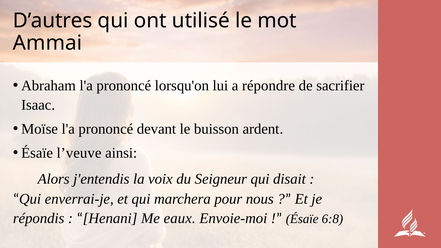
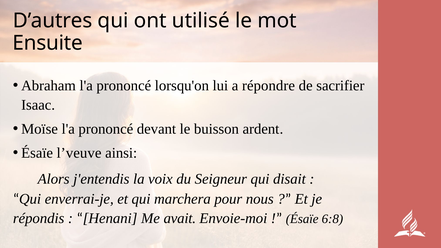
Ammai: Ammai -> Ensuite (48, 43)
eaux: eaux -> avait (180, 218)
